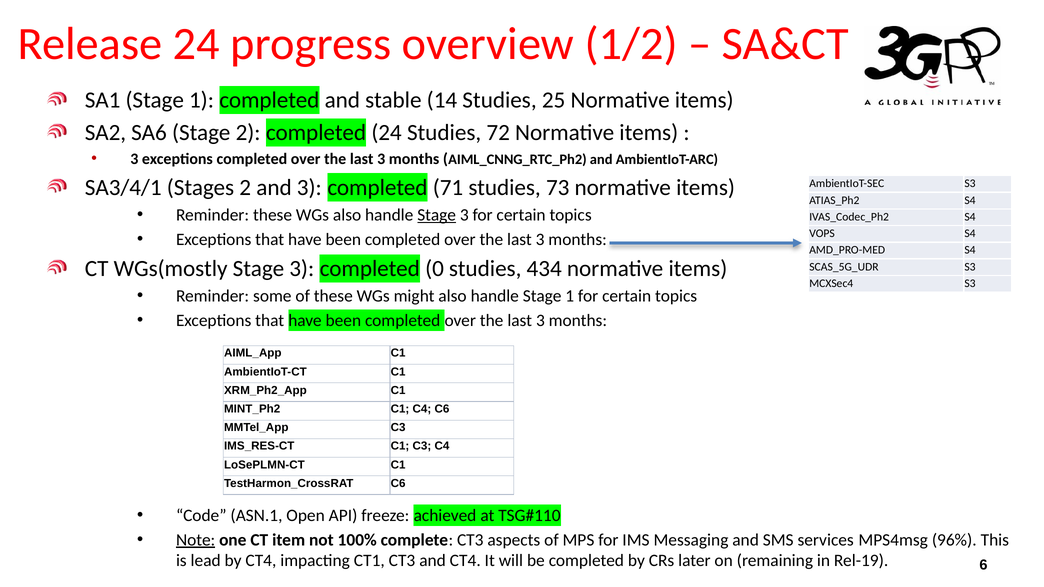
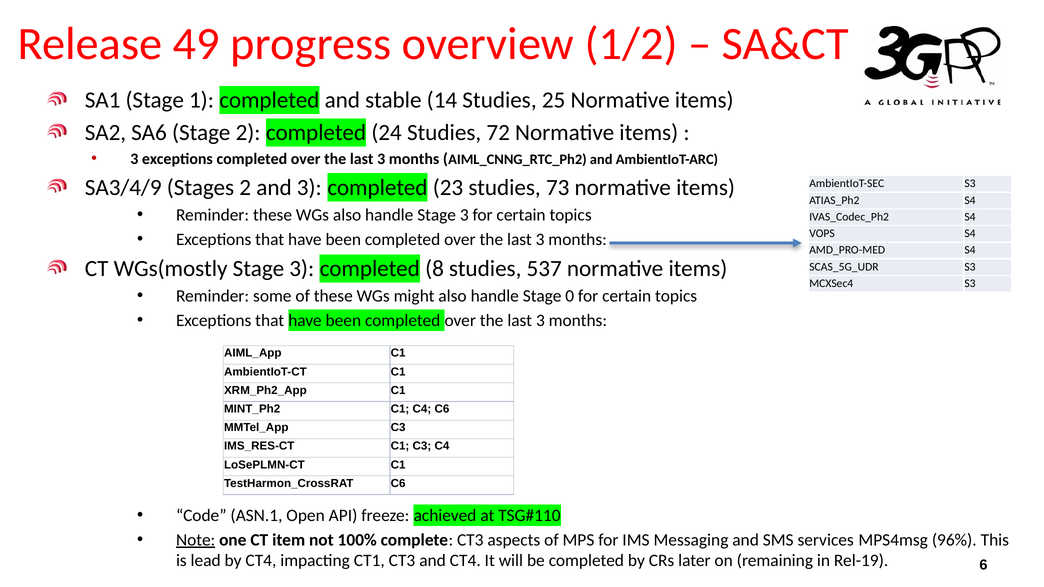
Release 24: 24 -> 49 (196, 44)
SA3/4/1: SA3/4/1 -> SA3/4/9 (123, 188)
71: 71 -> 23 (448, 188)
Stage underline: present -> none (437, 215)
0: 0 -> 8 (435, 269)
434: 434 -> 537 (544, 269)
1: 1 -> 0 (570, 296)
